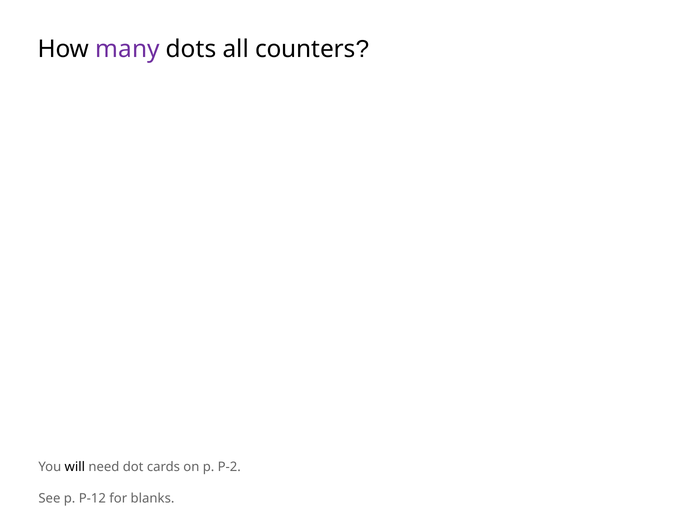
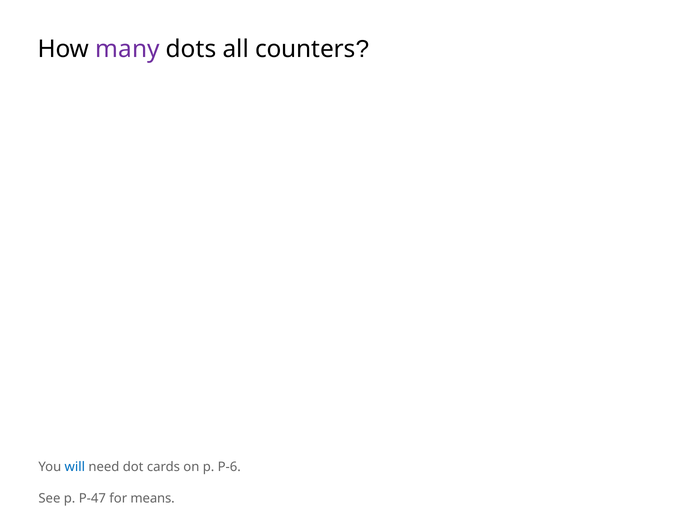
will colour: black -> blue (75, 467)
P-2: P-2 -> P-6 (229, 467)
P-12: P-12 -> P-47 (92, 499)
blanks: blanks -> means (153, 499)
